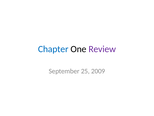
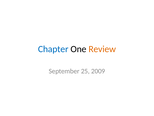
Review colour: purple -> orange (102, 49)
